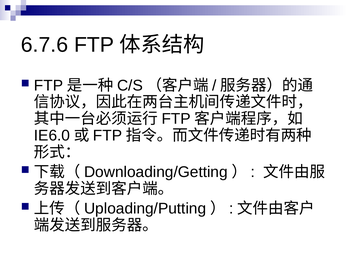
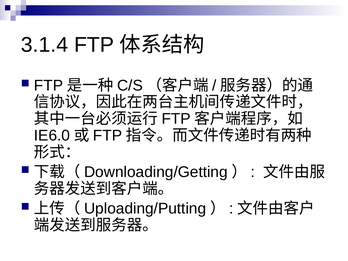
6.7.6: 6.7.6 -> 3.1.4 (45, 45)
